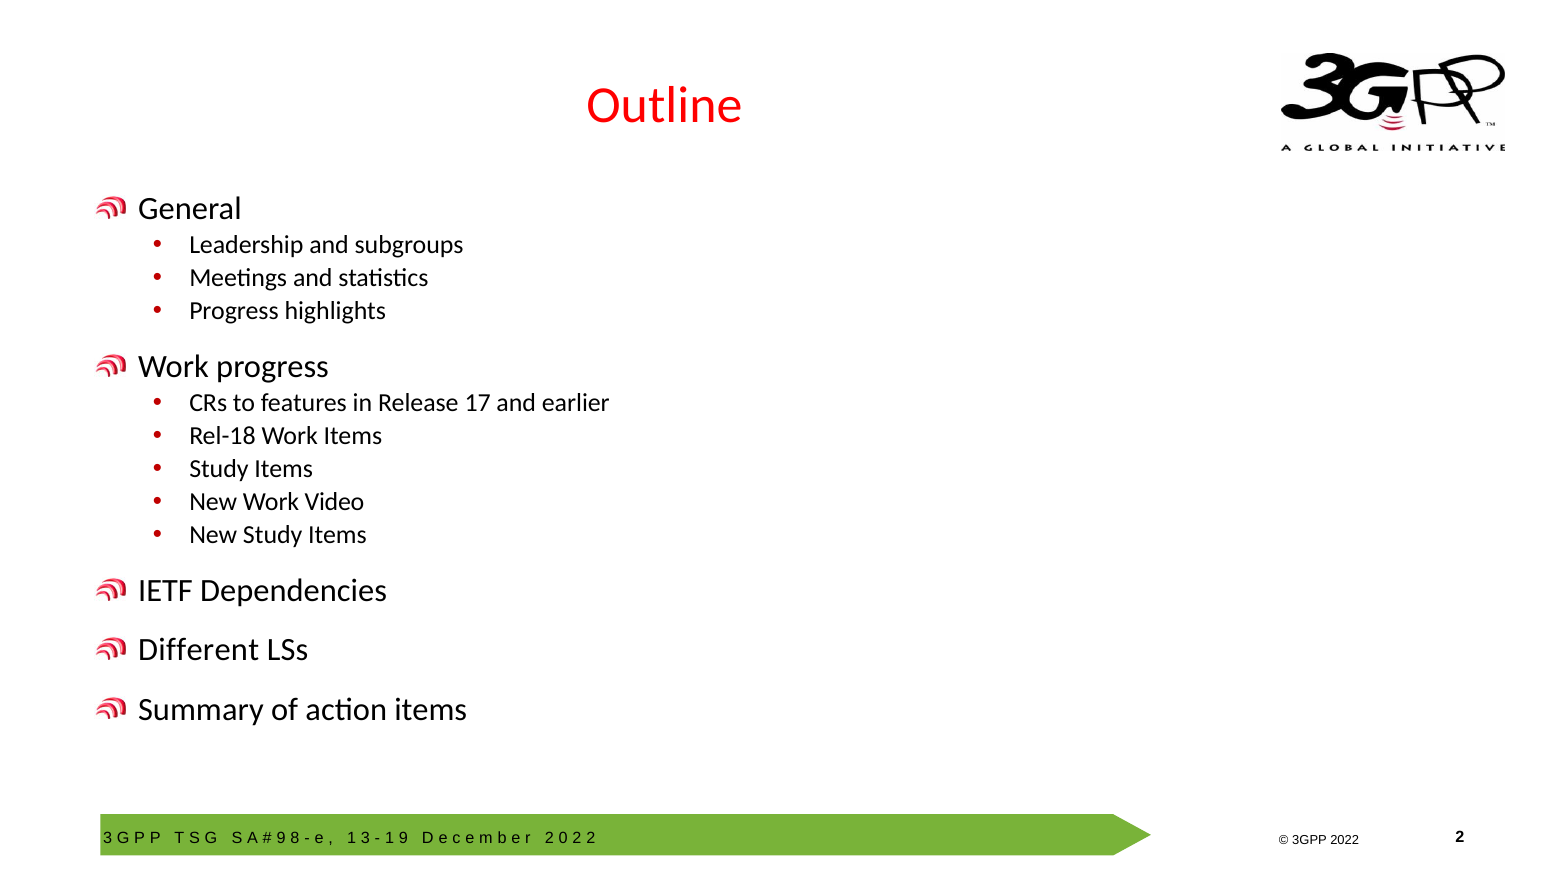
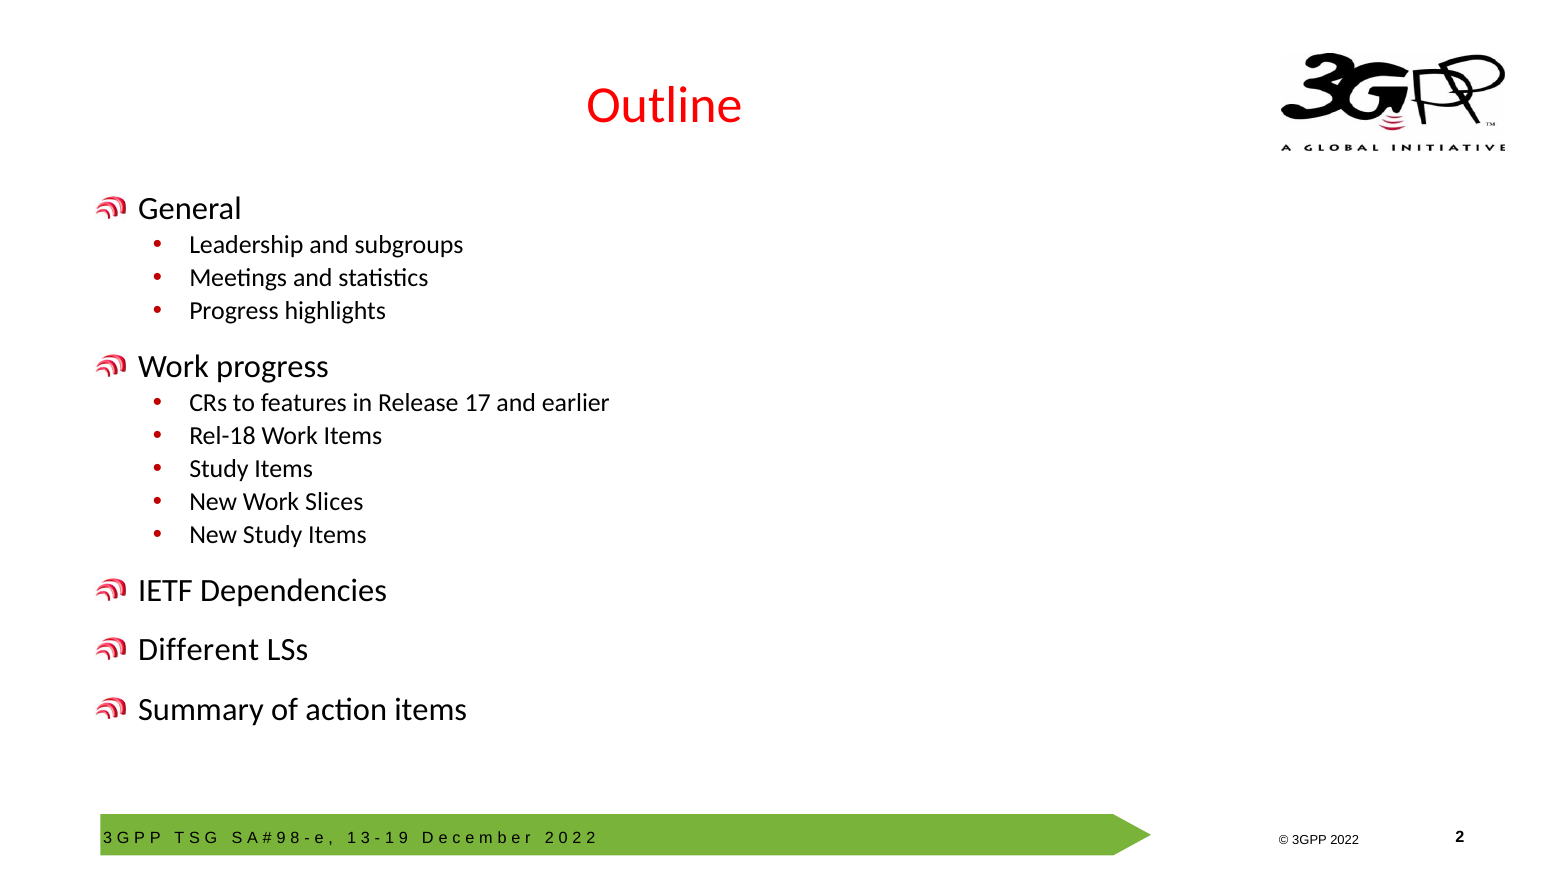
Video: Video -> Slices (334, 502)
